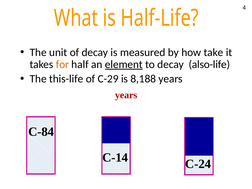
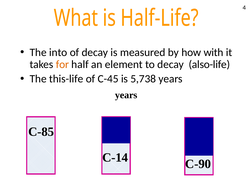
unit: unit -> into (58, 52)
take: take -> with (214, 52)
element underline: present -> none (124, 64)
C-29: C-29 -> C-45 (108, 79)
8,188: 8,188 -> 5,738 (143, 79)
years colour: red -> black (126, 95)
C-84: C-84 -> C-85 (41, 132)
C-24: C-24 -> C-90 (198, 164)
